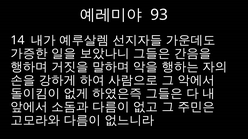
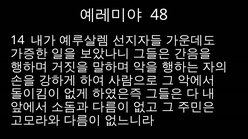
93: 93 -> 48 (159, 15)
